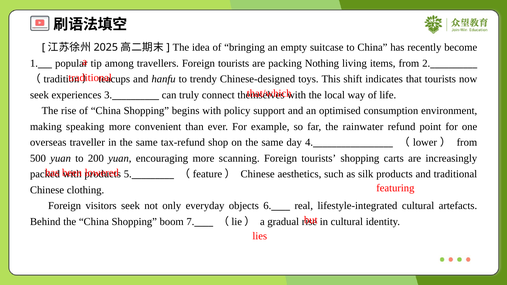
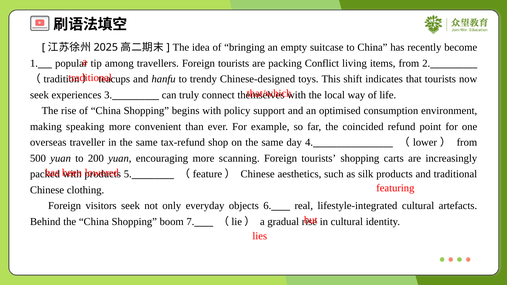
Nothing: Nothing -> Conflict (322, 63)
rainwater: rainwater -> coincided (363, 127)
